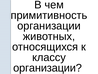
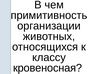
организации: организации -> кровеносная (48, 67)
